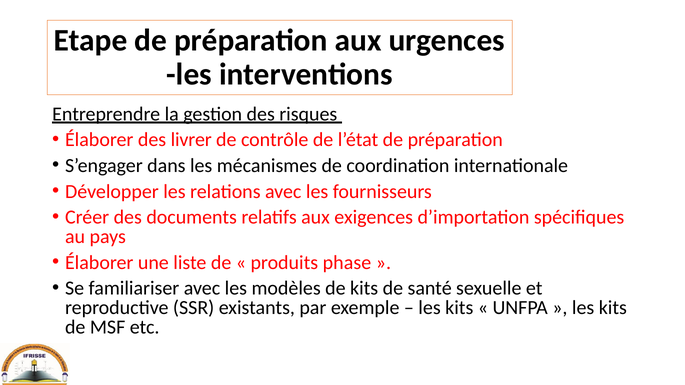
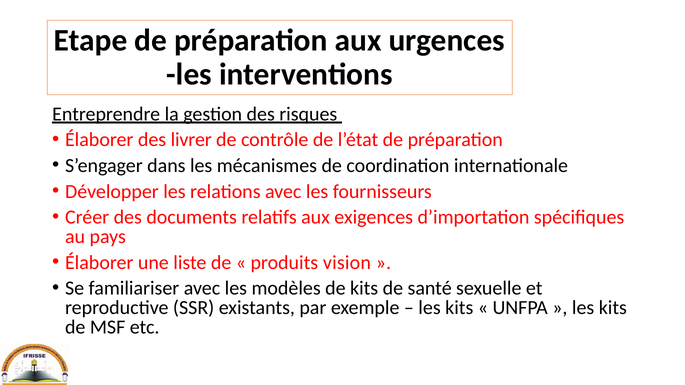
phase: phase -> vision (347, 263)
